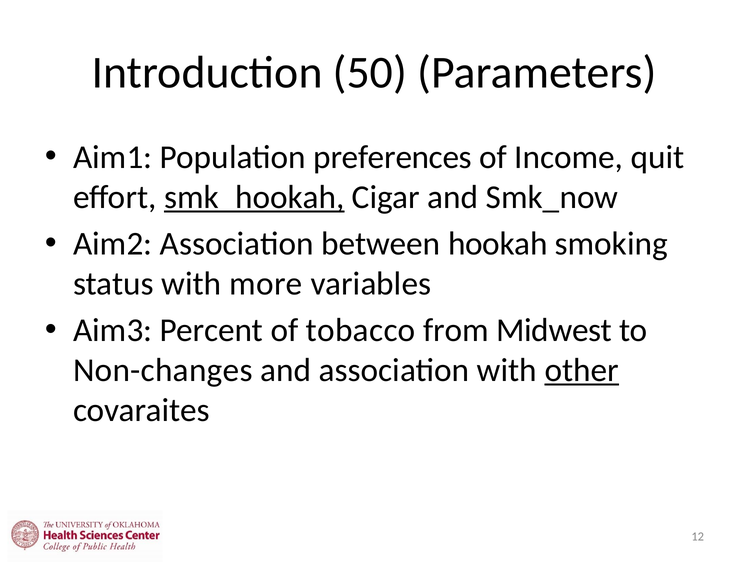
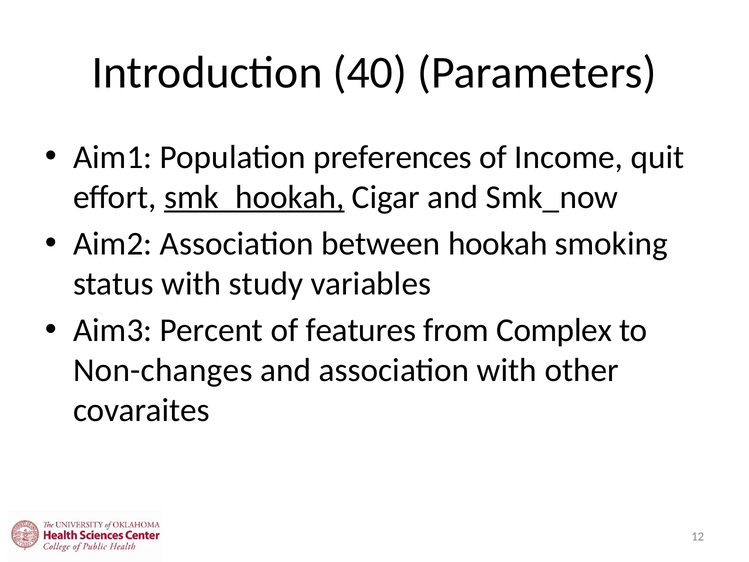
50: 50 -> 40 (370, 73)
more: more -> study (266, 284)
tobacco: tobacco -> features (361, 330)
Midwest: Midwest -> Complex (554, 330)
other underline: present -> none (582, 370)
